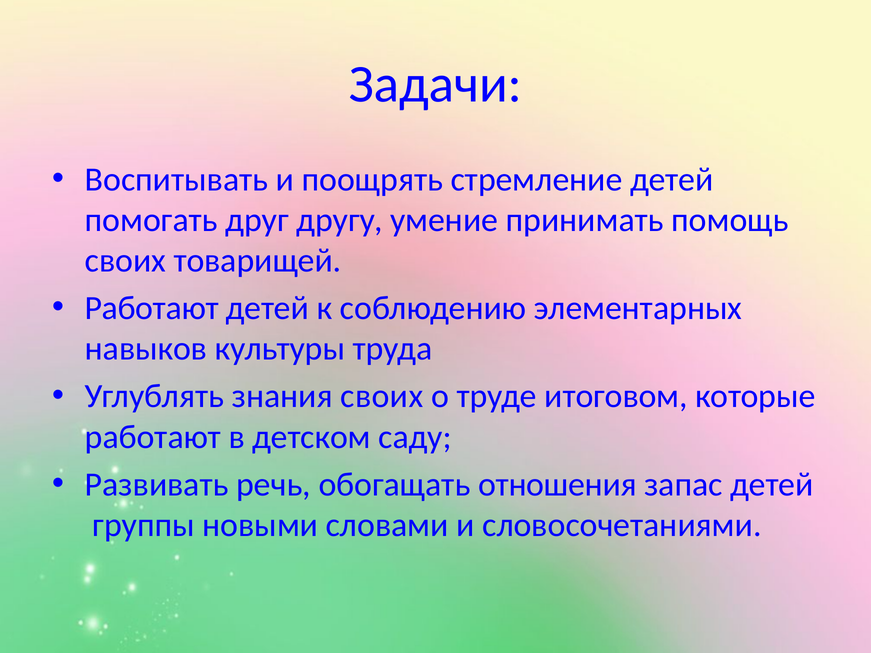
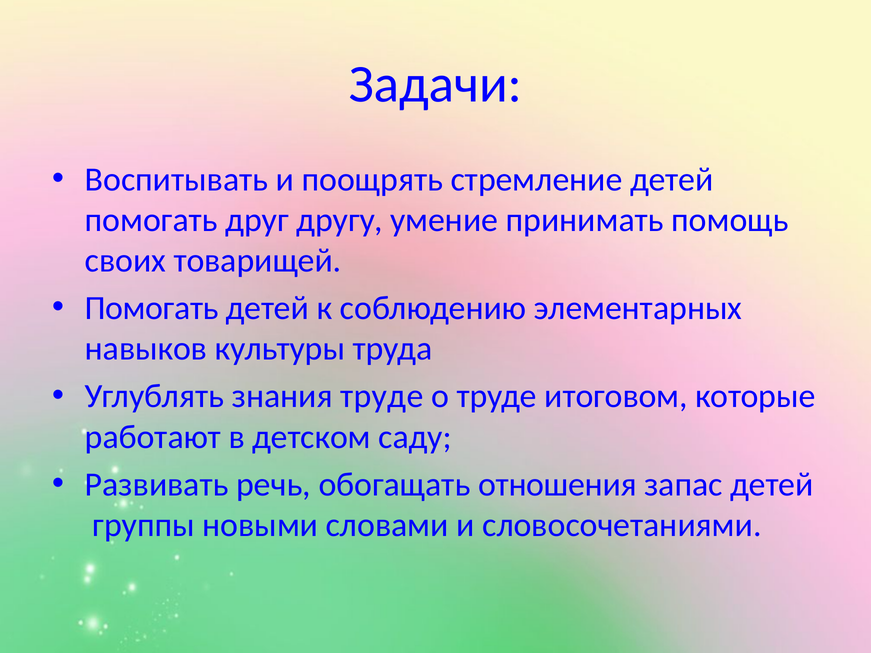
Работают: Работают -> Помогать (152, 308)
знания своих: своих -> труде (382, 396)
